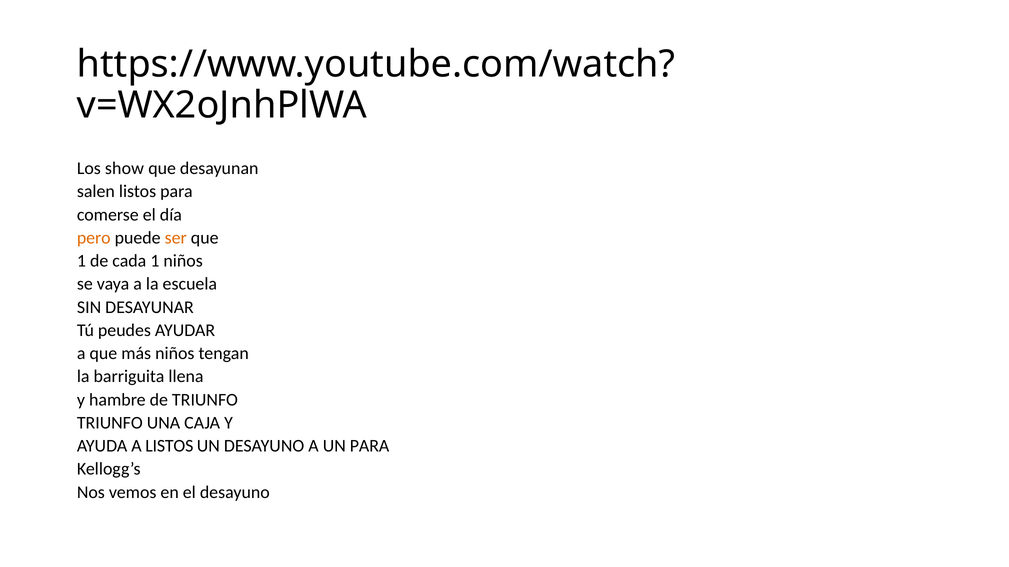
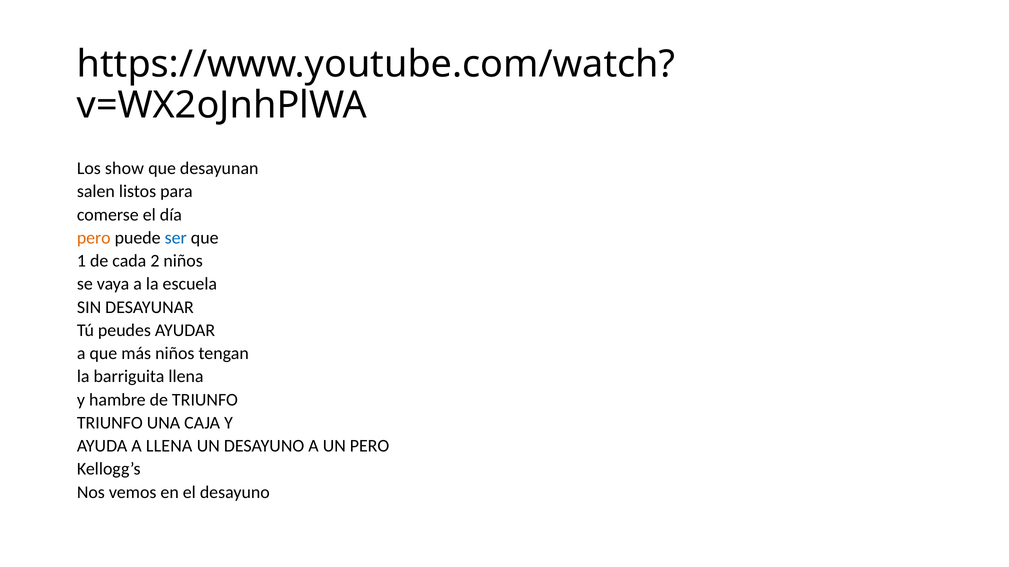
ser colour: orange -> blue (176, 238)
cada 1: 1 -> 2 (155, 261)
A LISTOS: LISTOS -> LLENA (169, 446)
UN PARA: PARA -> PERO (370, 446)
